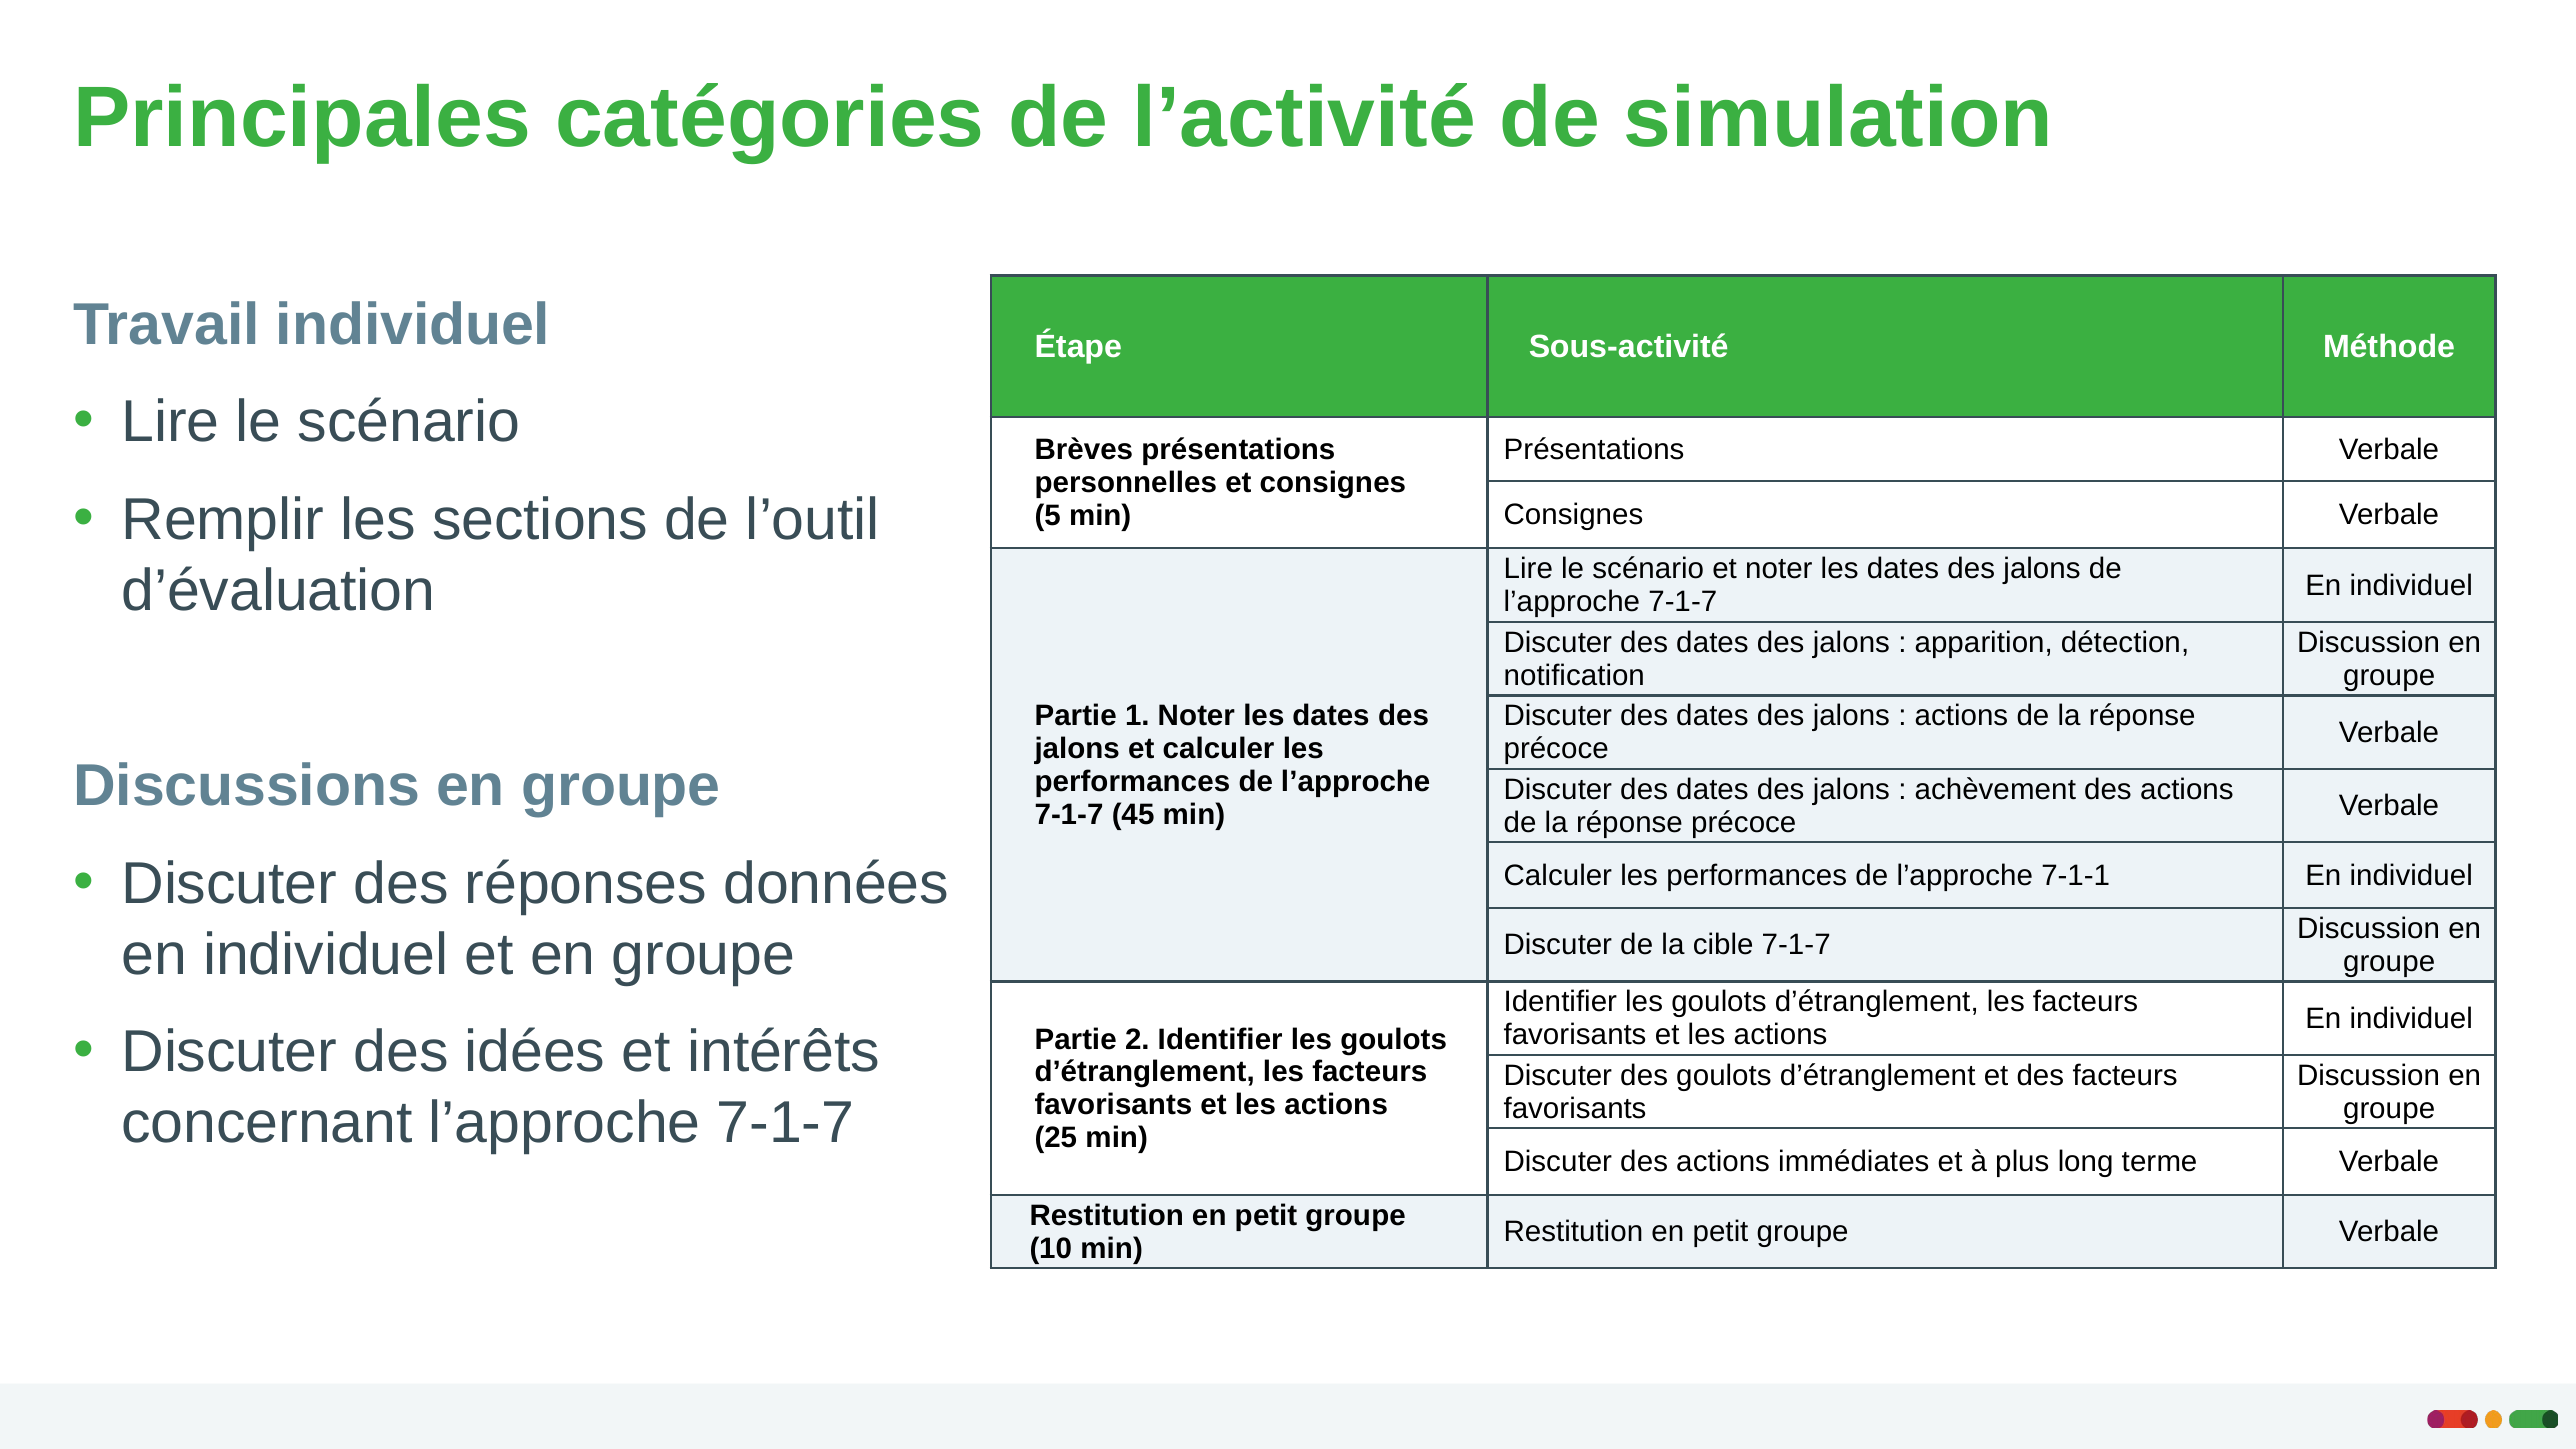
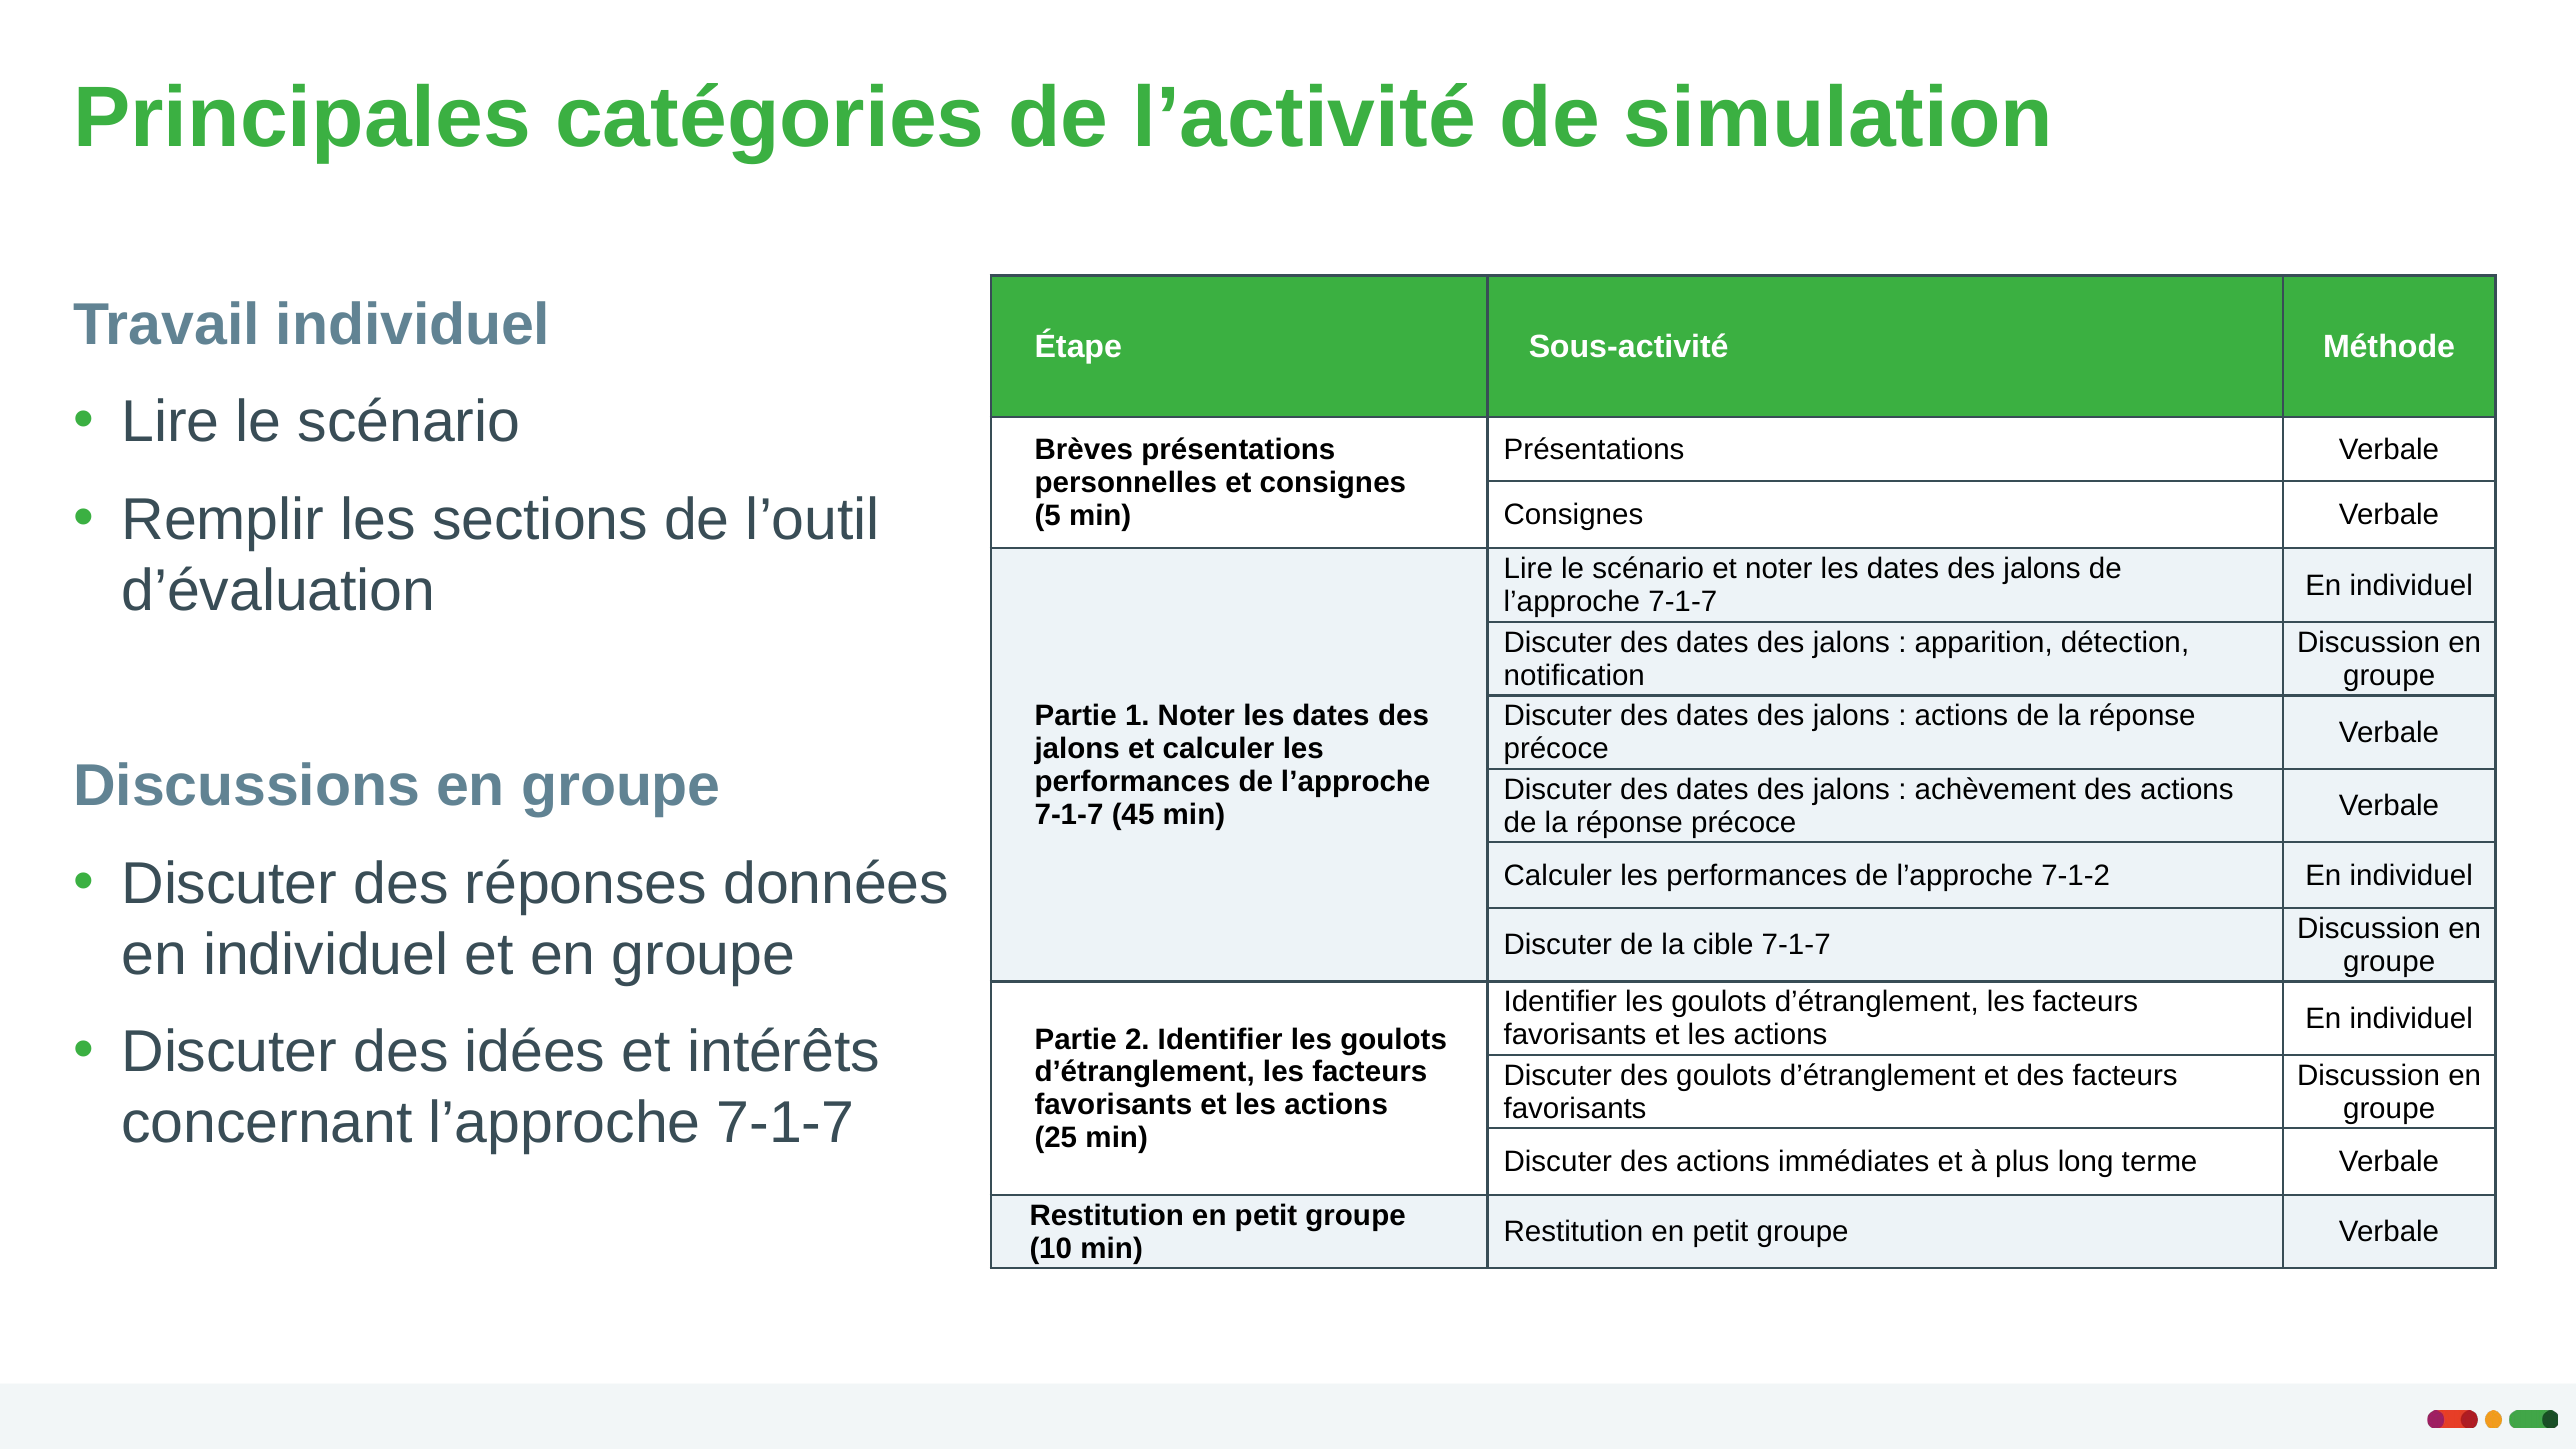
7-1-1: 7-1-1 -> 7-1-2 (2076, 876)
